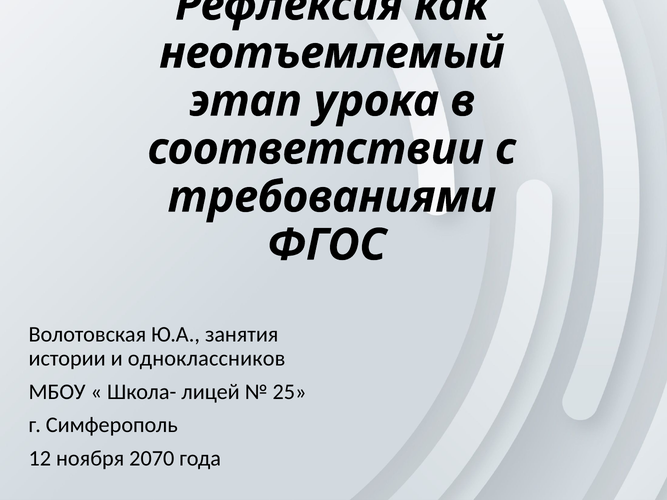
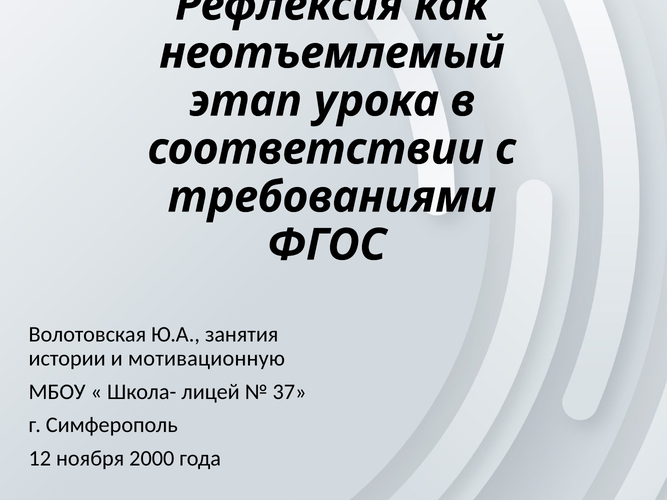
одноклассников: одноклассников -> мотивационную (207, 359)
25: 25 -> 37 (290, 392)
2070: 2070 -> 2000 (152, 459)
